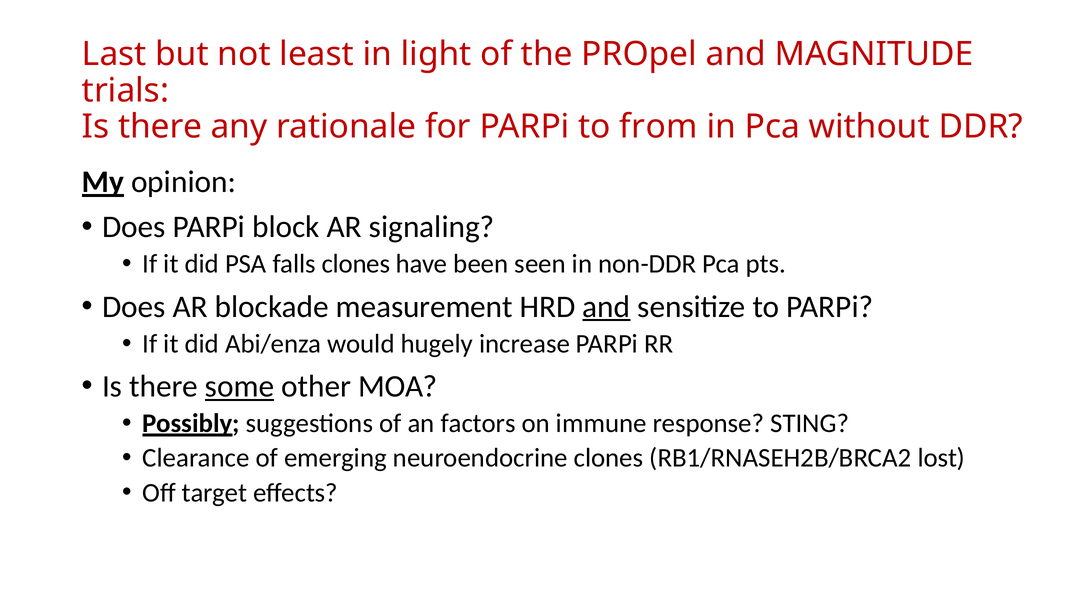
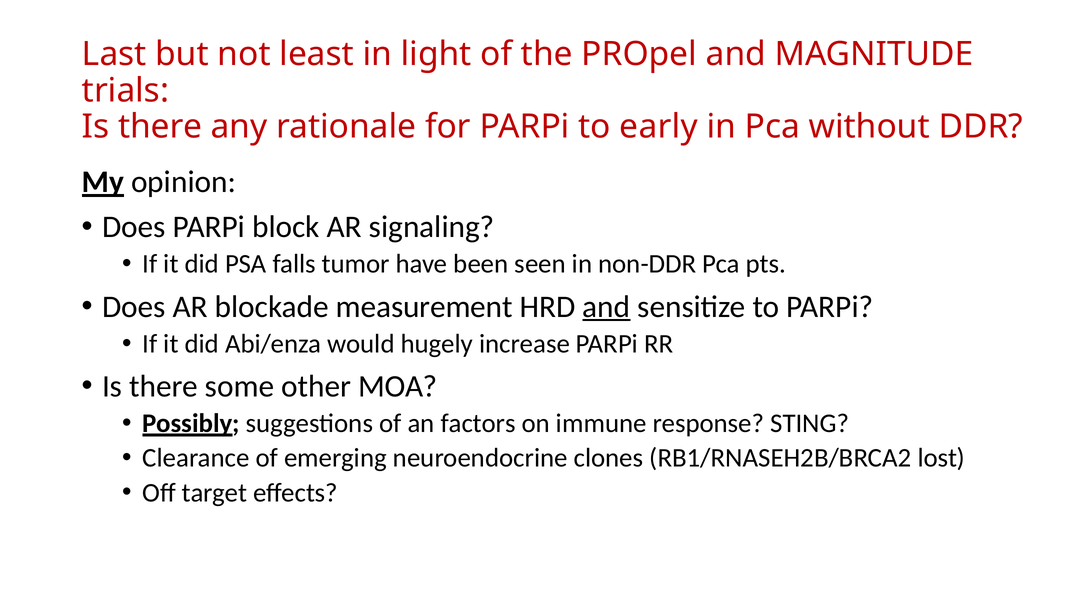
from: from -> early (659, 127)
falls clones: clones -> tumor (356, 264)
some underline: present -> none (240, 386)
